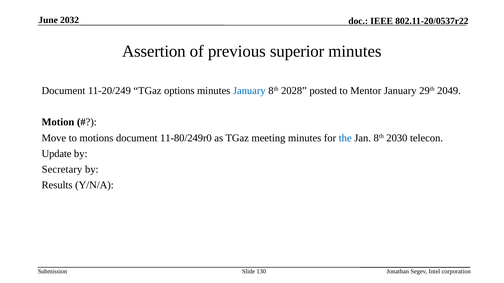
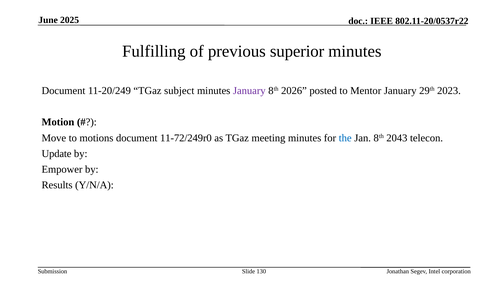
2032: 2032 -> 2025 (70, 20)
Assertion: Assertion -> Fulfilling (154, 52)
options: options -> subject (179, 91)
January colour: blue -> purple (249, 91)
2028: 2028 -> 2026 (294, 91)
2049: 2049 -> 2023 (449, 91)
11-80/249r0: 11-80/249r0 -> 11-72/249r0 (186, 138)
2030: 2030 -> 2043 (397, 138)
Secretary: Secretary -> Empower (62, 170)
